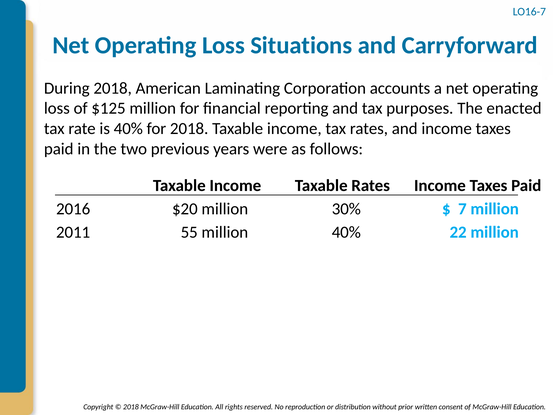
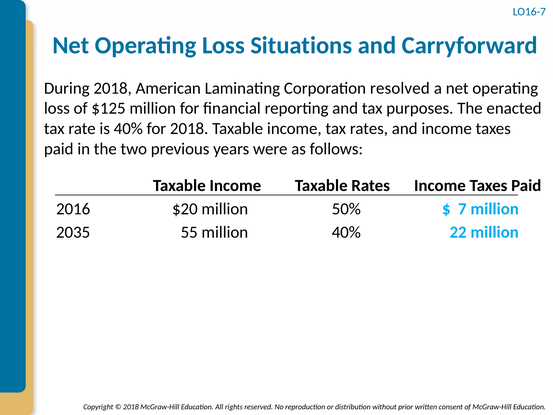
accounts: accounts -> resolved (400, 88)
30%: 30% -> 50% (346, 209)
2011: 2011 -> 2035 (73, 232)
